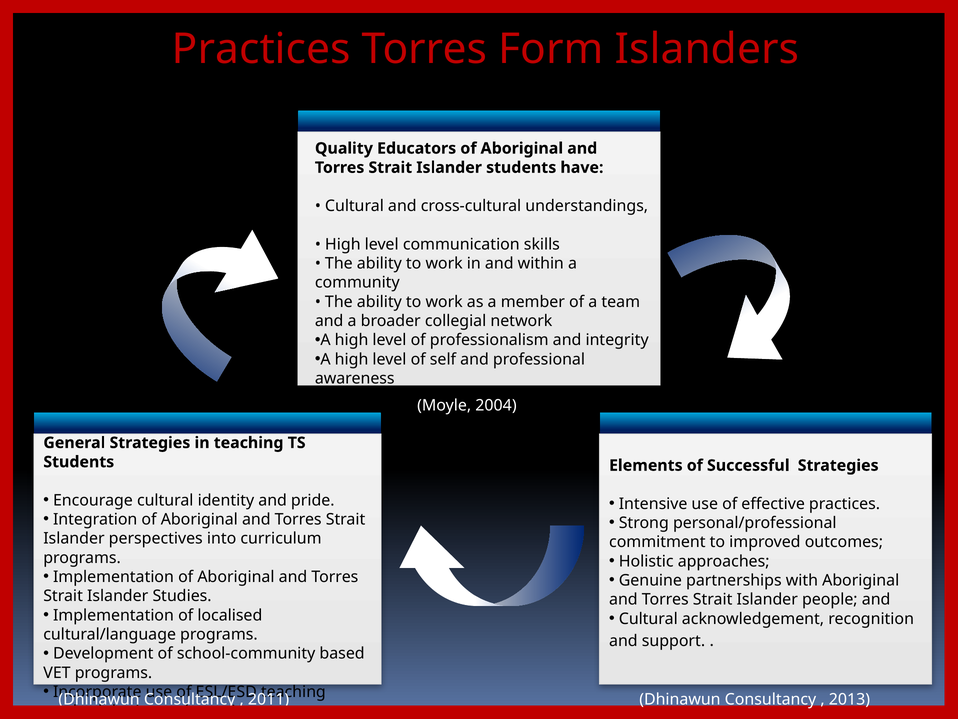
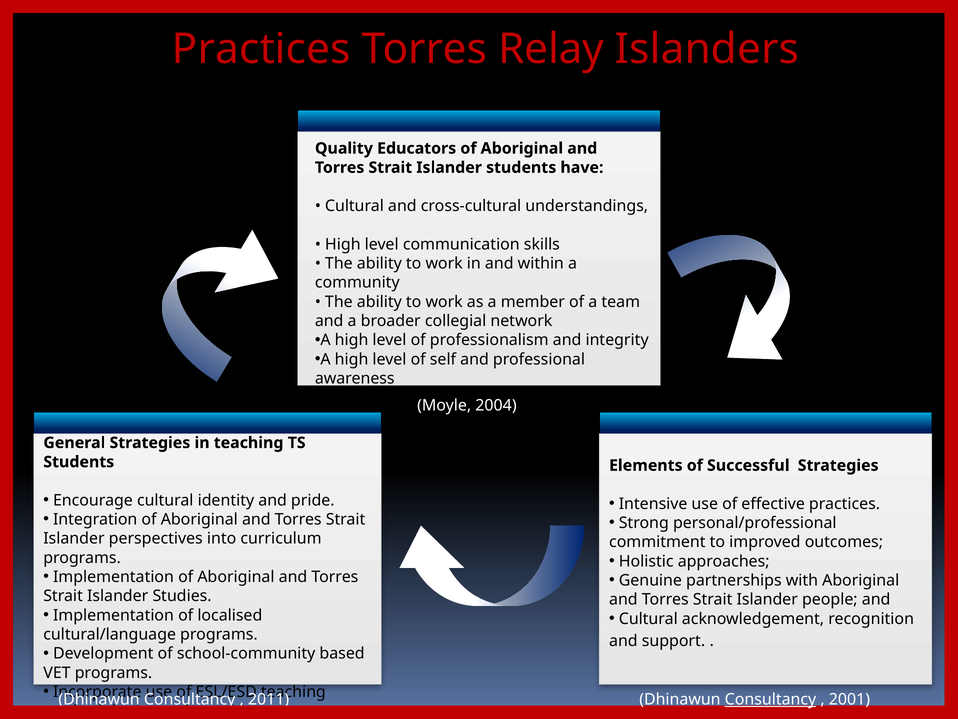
Form: Form -> Relay (551, 49)
Consultancy underline: none -> present (771, 699)
2013: 2013 -> 2001 (849, 699)
